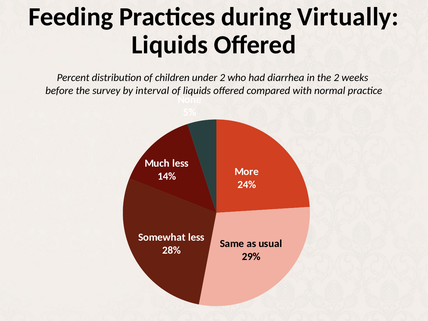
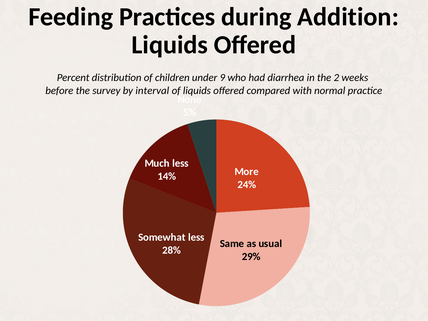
Virtually: Virtually -> Addition (348, 17)
under 2: 2 -> 9 (222, 78)
